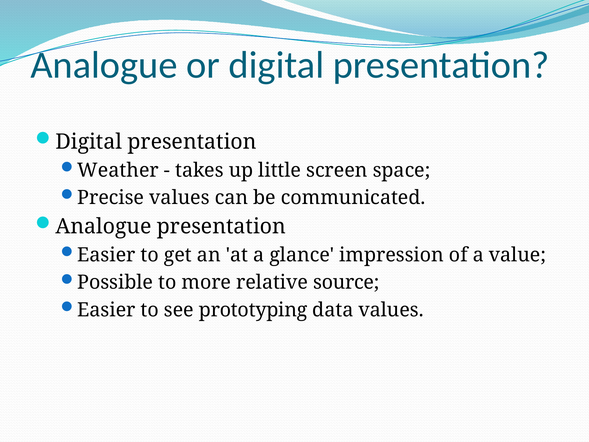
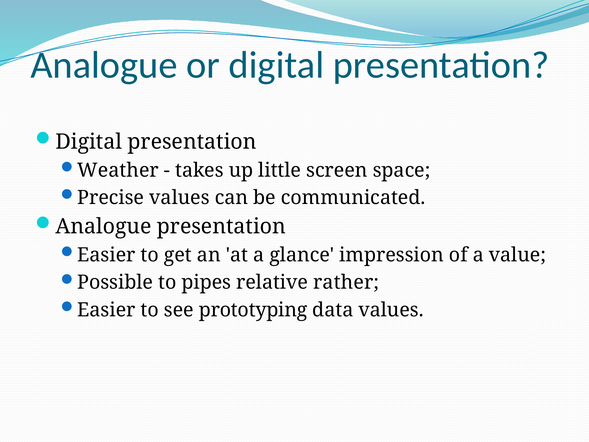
more: more -> pipes (206, 282)
source: source -> rather (346, 282)
